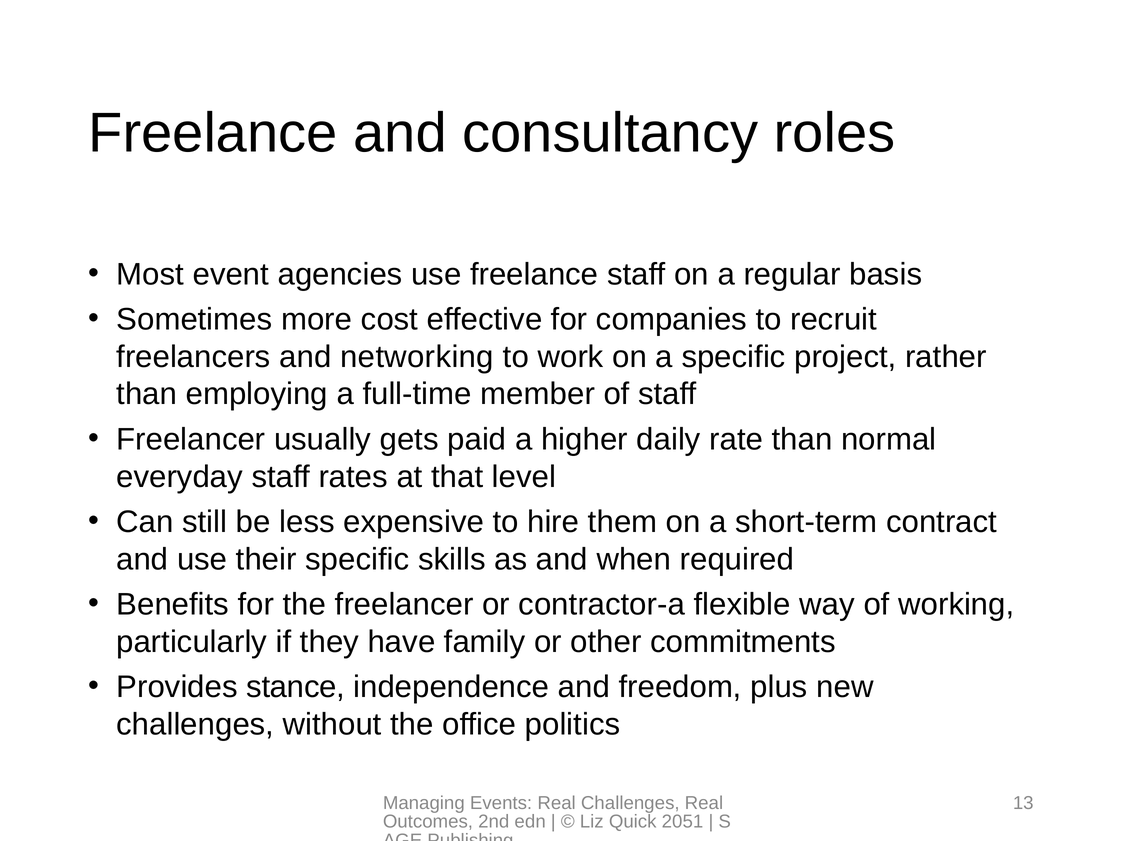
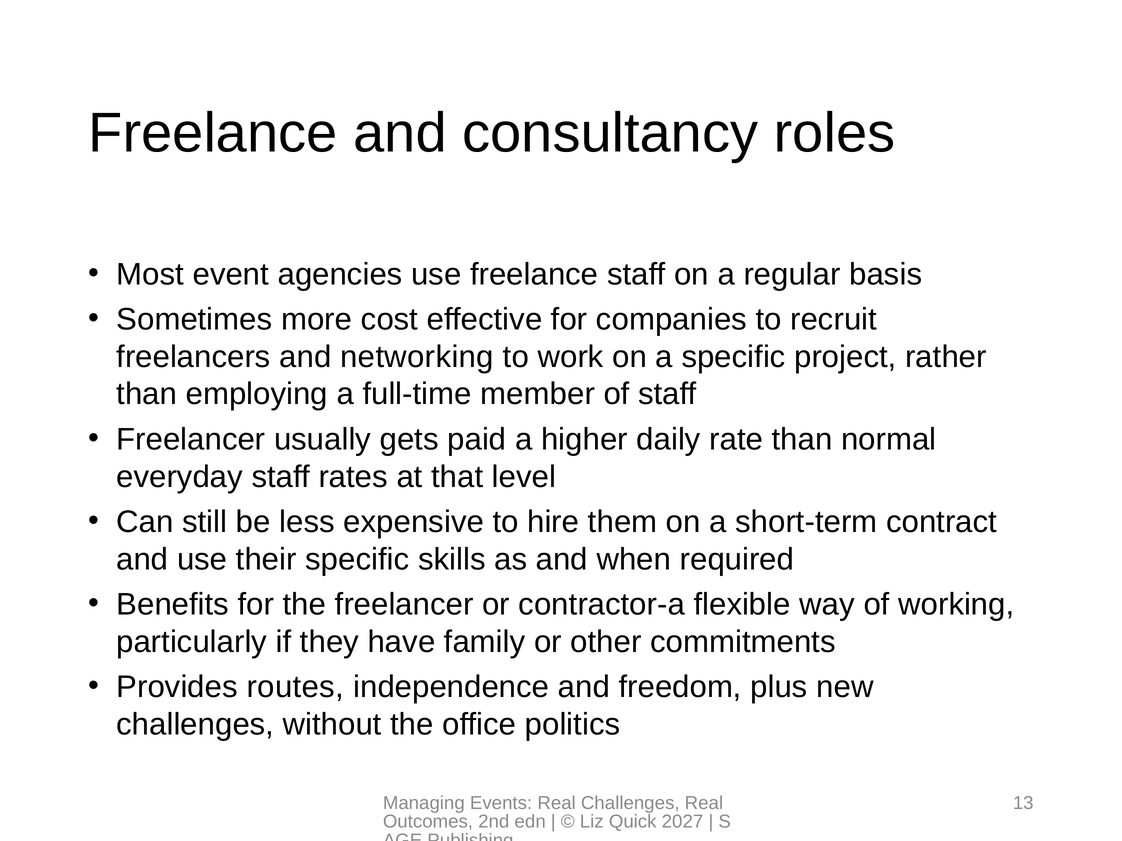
stance: stance -> routes (295, 687)
2051: 2051 -> 2027 (683, 822)
